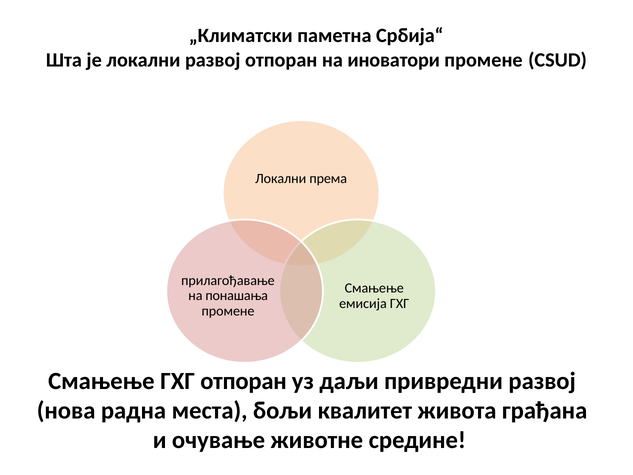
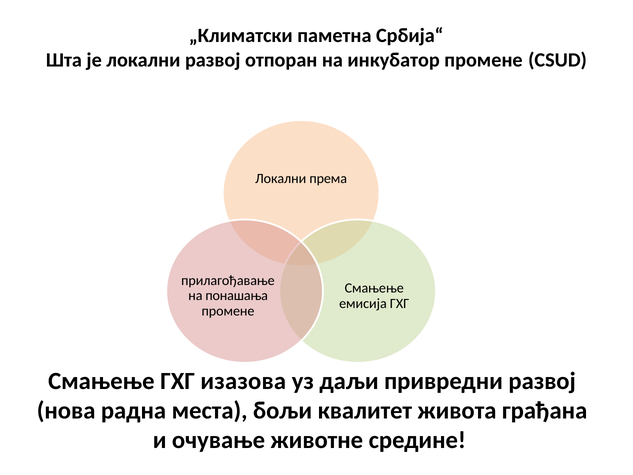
иноватори: иноватори -> инкубатор (394, 60)
ГХГ отпоран: отпоран -> изазова (243, 381)
